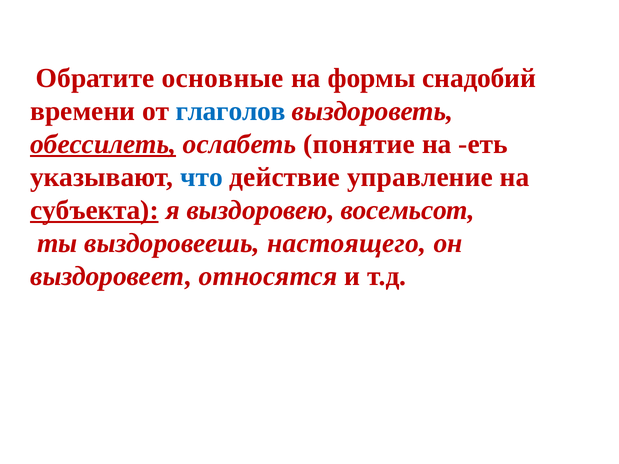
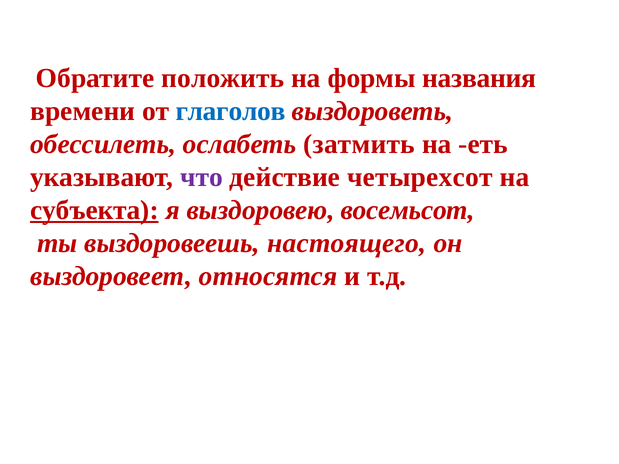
основные: основные -> положить (223, 78)
снадобий: снадобий -> названия (479, 78)
обессилеть underline: present -> none (103, 144)
понятие: понятие -> затмить (359, 144)
что colour: blue -> purple (202, 177)
управление: управление -> четырехсот (420, 177)
